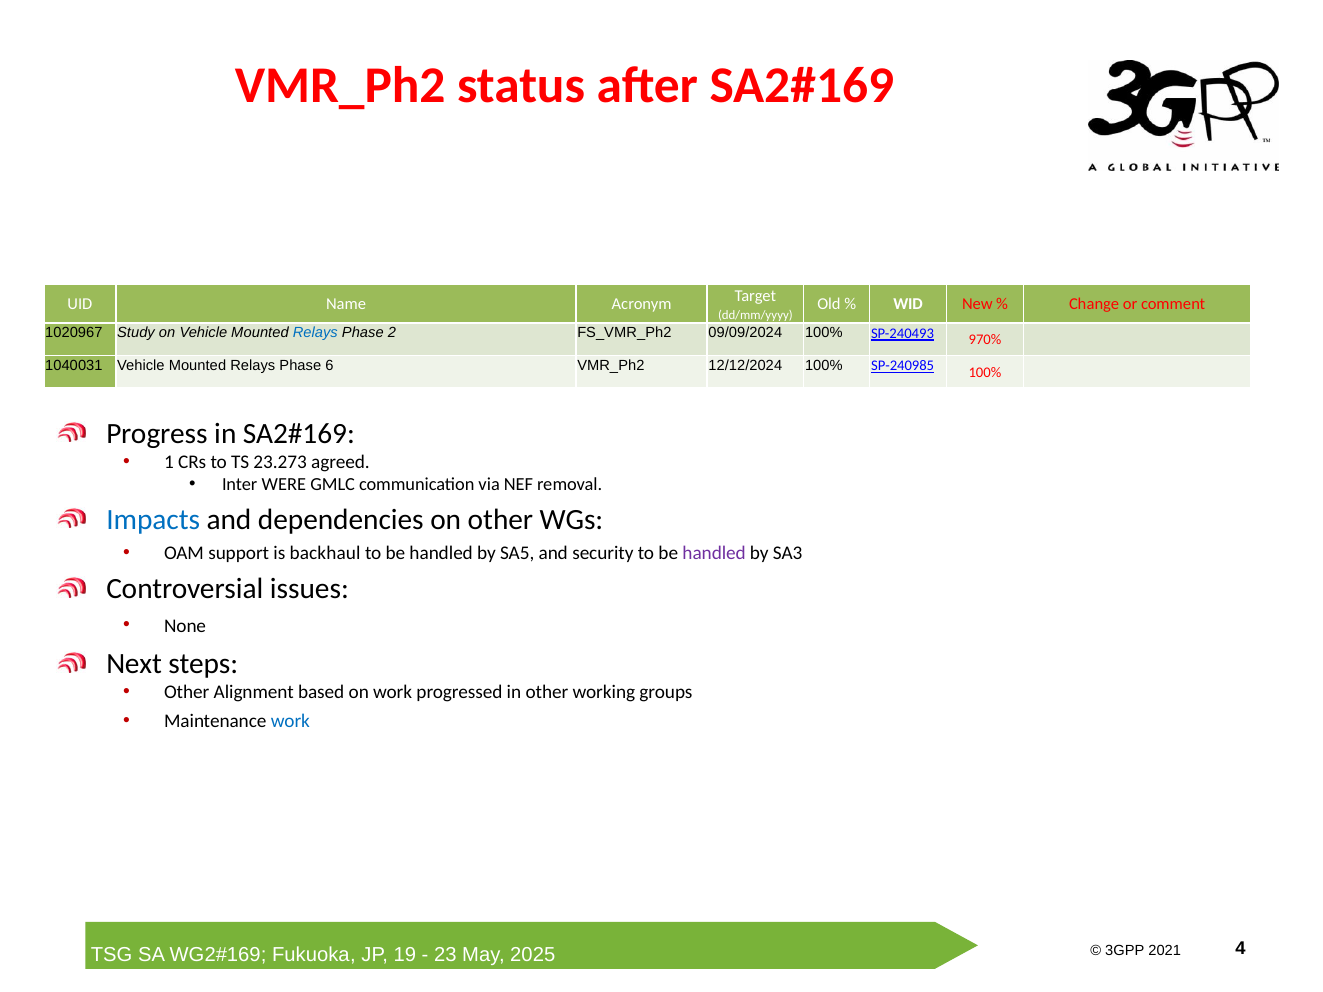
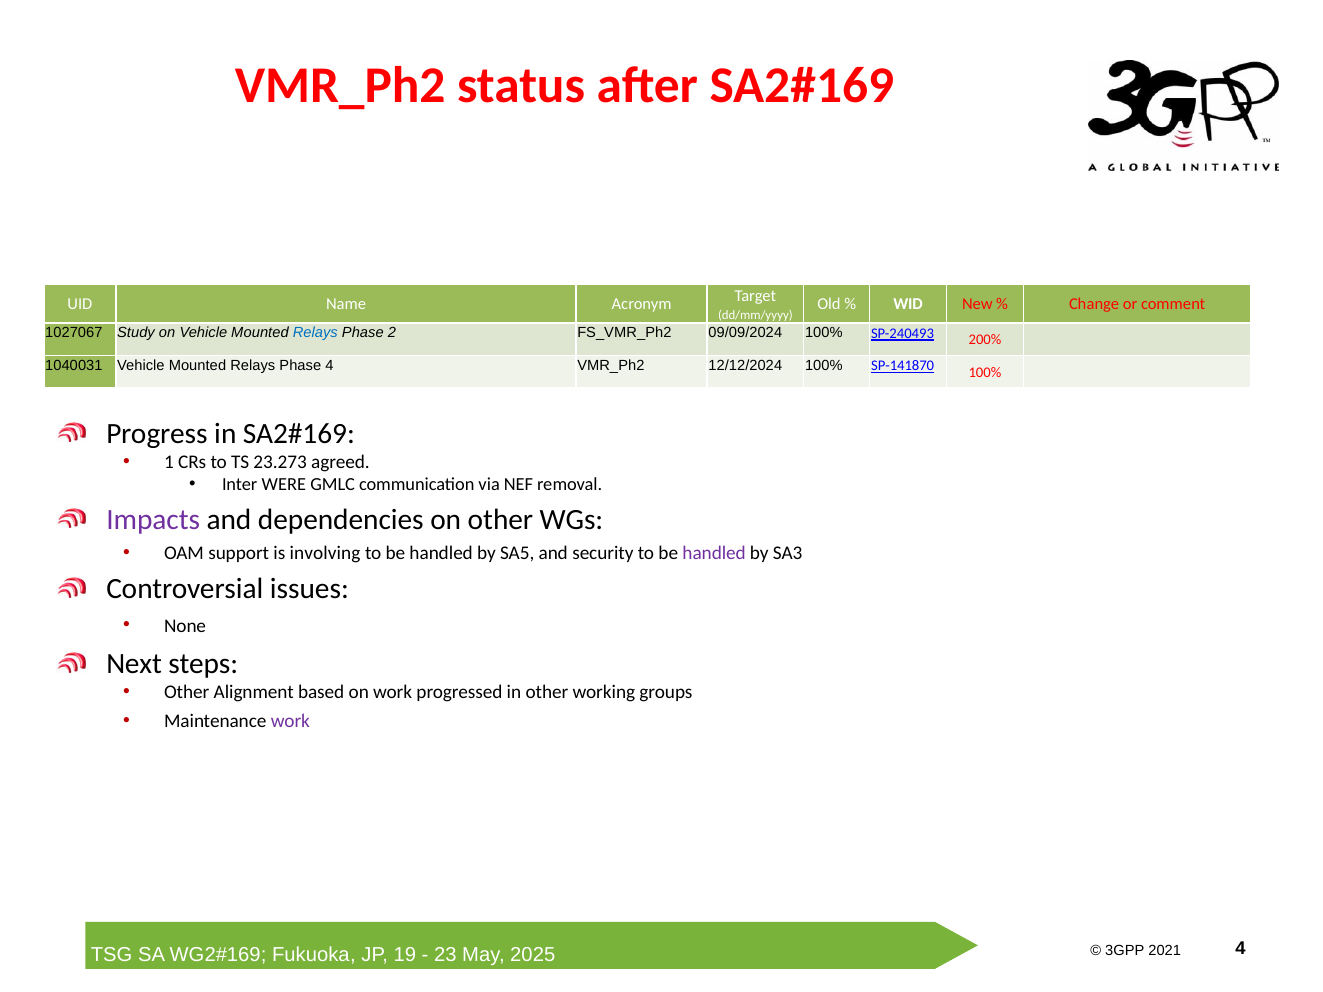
1020967: 1020967 -> 1027067 (74, 333)
970%: 970% -> 200% (985, 340)
Phase 6: 6 -> 4 (330, 366)
SP-240985: SP-240985 -> SP-141870 (903, 366)
Impacts colour: blue -> purple (153, 520)
backhaul: backhaul -> involving (325, 554)
work colour: blue -> purple (290, 721)
